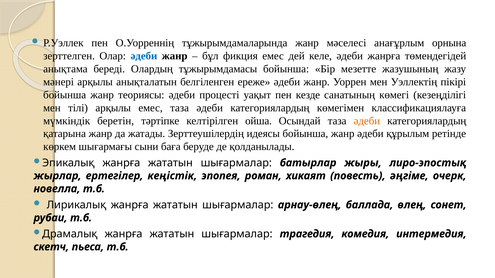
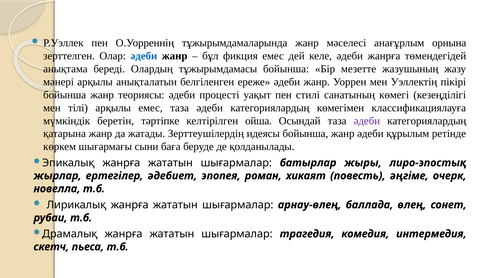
кезде: кезде -> стилі (308, 95)
әдеби colour: orange -> purple (367, 121)
кеңістік: кеңістік -> әдебиет (172, 176)
